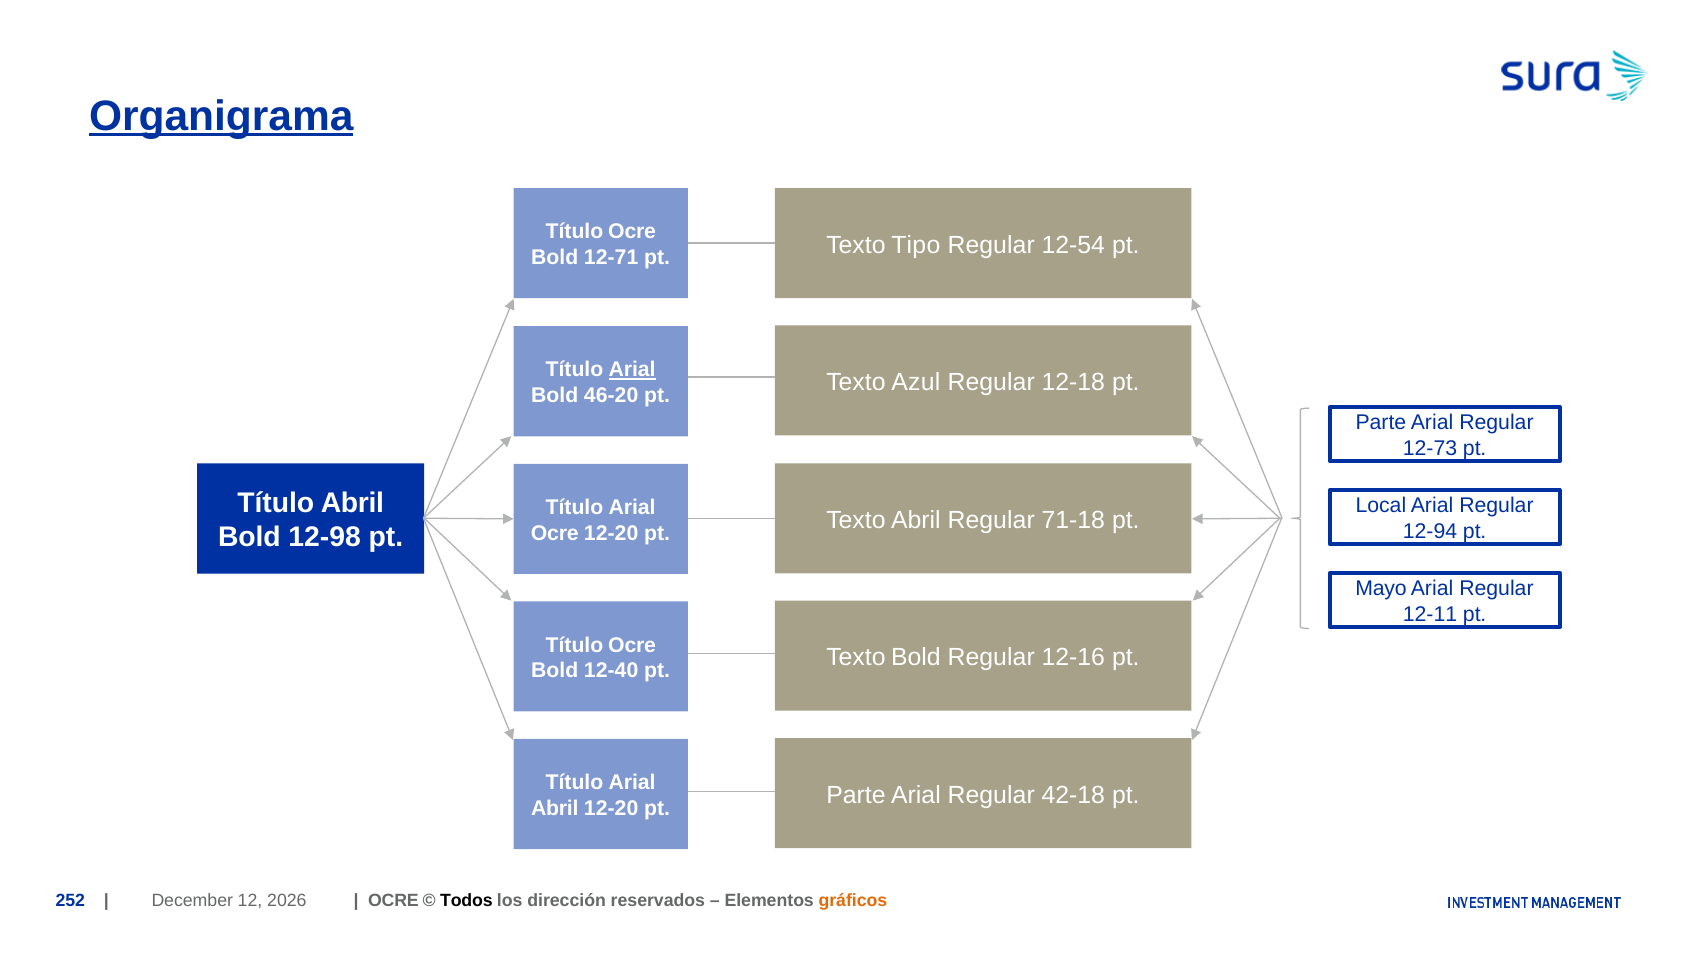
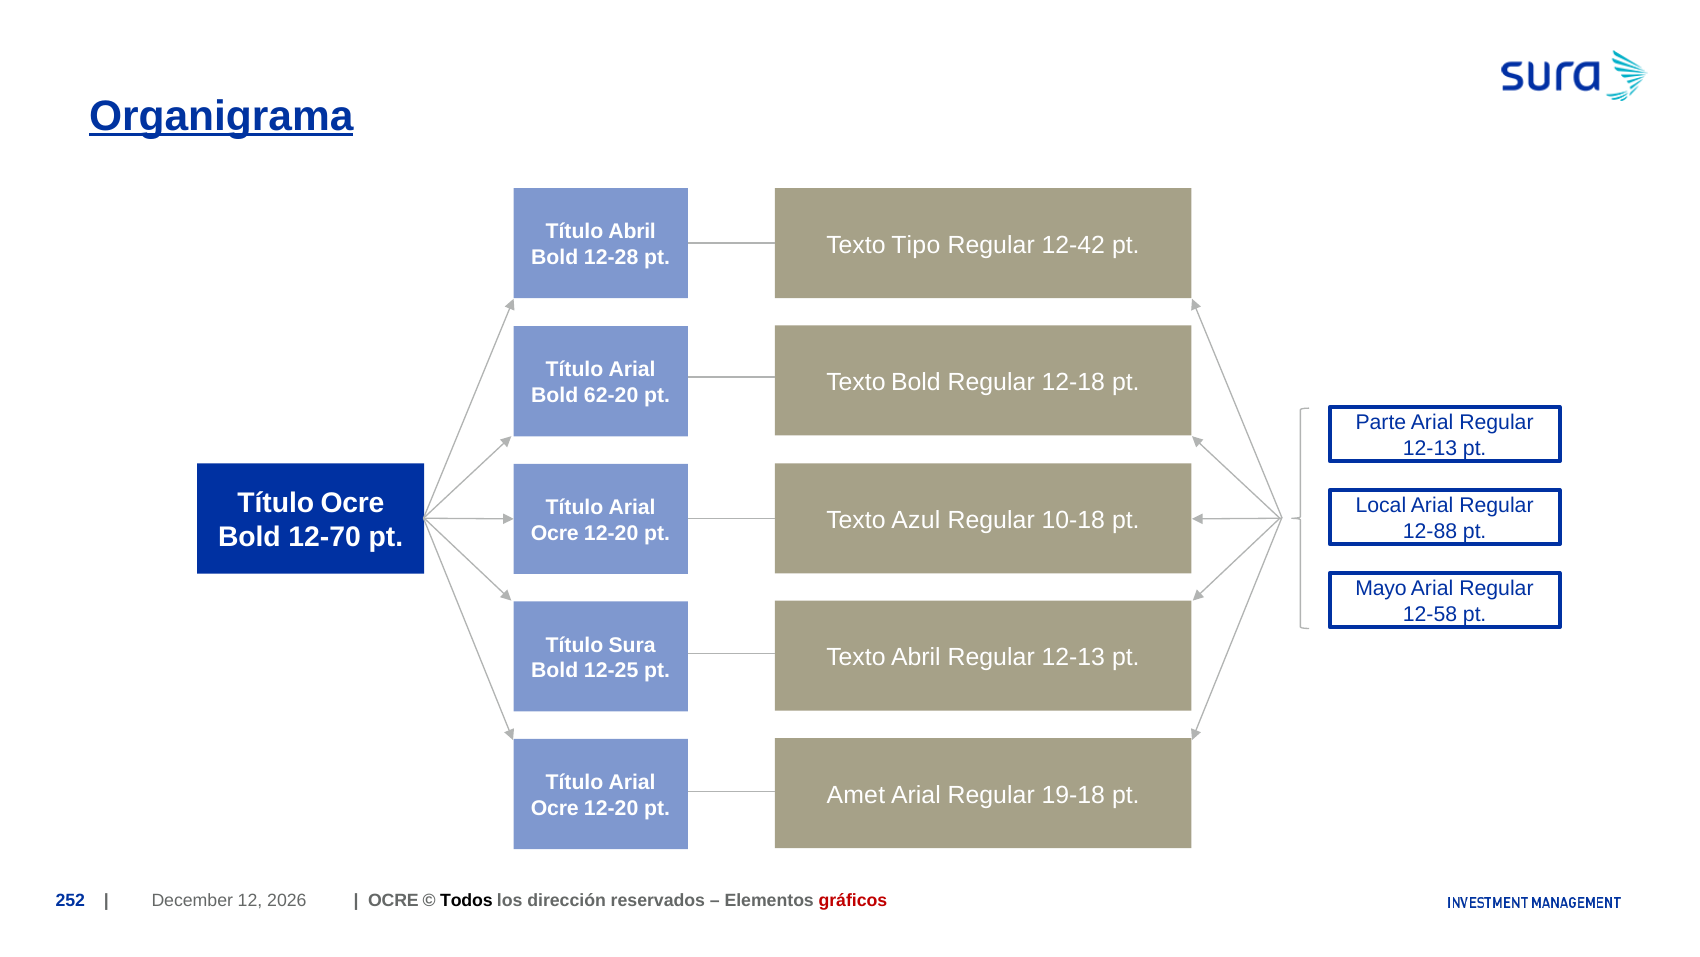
Ocre: Ocre -> Abril (632, 232)
12-54: 12-54 -> 12-42 (1073, 245)
12-71: 12-71 -> 12-28 (611, 257)
Arial underline: present -> none (632, 370)
Texto Azul: Azul -> Bold (916, 382)
46-20: 46-20 -> 62-20 (611, 395)
12-73: 12-73 -> 12-13 (1430, 448)
Título Abril: Abril -> Ocre (352, 503)
Texto Abril: Abril -> Azul (916, 520)
71-18: 71-18 -> 10-18 (1073, 520)
12-94: 12-94 -> 12-88 (1430, 531)
12-98: 12-98 -> 12-70 (325, 537)
12-11: 12-11 -> 12-58 (1430, 614)
Ocre: Ocre -> Sura (632, 645)
Texto Bold: Bold -> Abril (916, 657)
12-16: 12-16 -> 12-13 (1073, 657)
12-40: 12-40 -> 12-25 (611, 670)
Parte: Parte -> Amet (856, 794)
42-18: 42-18 -> 19-18 (1073, 794)
Abril: Abril -> Ocre (555, 808)
gráficos colour: orange -> red (853, 900)
